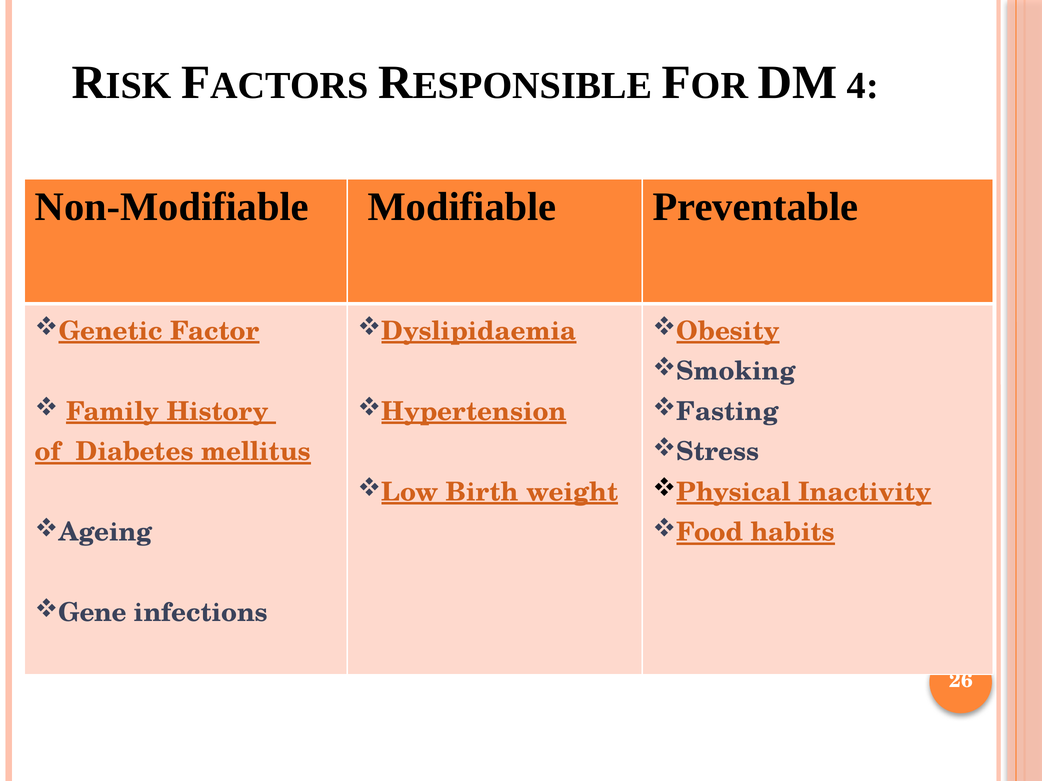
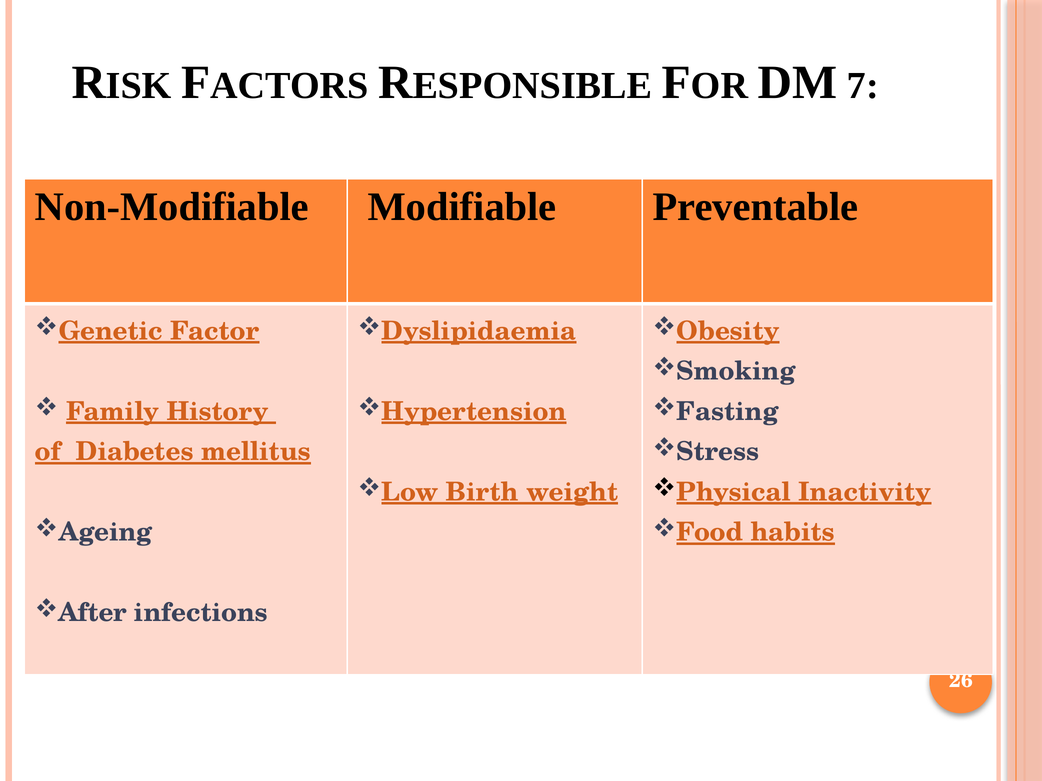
4: 4 -> 7 (863, 86)
Gene: Gene -> After (93, 613)
